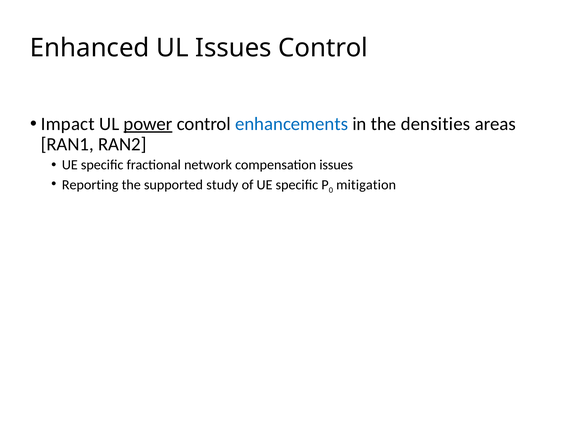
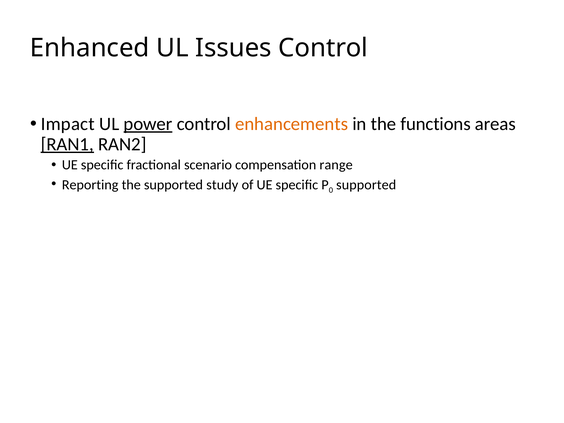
enhancements colour: blue -> orange (292, 124)
densities: densities -> functions (436, 124)
RAN1 underline: none -> present (67, 144)
network: network -> scenario (208, 165)
compensation issues: issues -> range (336, 165)
mitigation: mitigation -> supported (366, 185)
